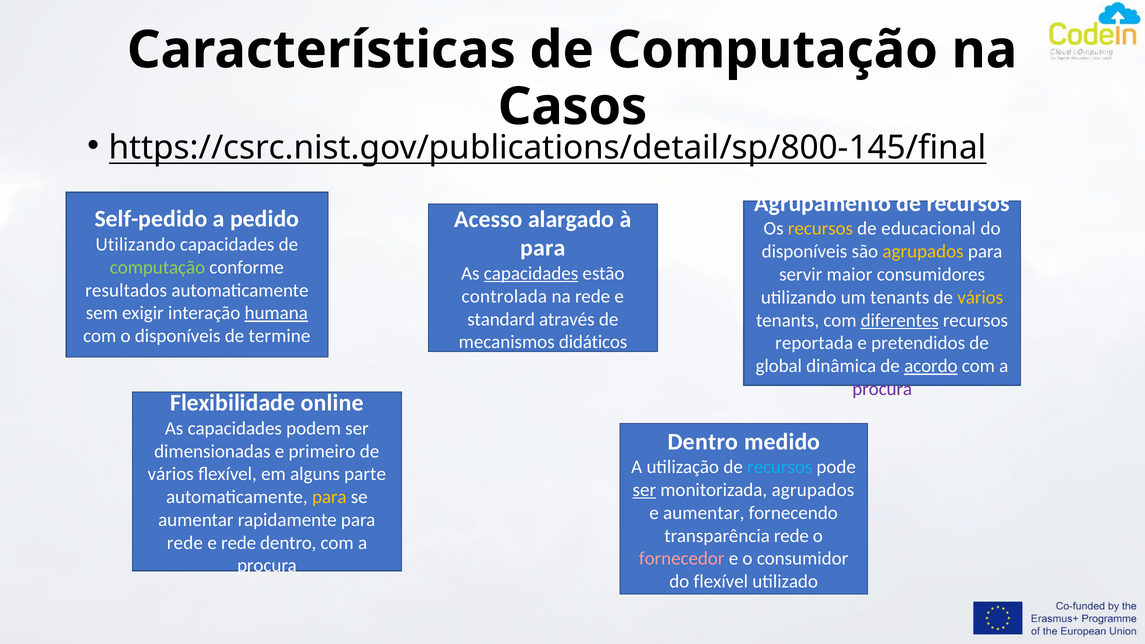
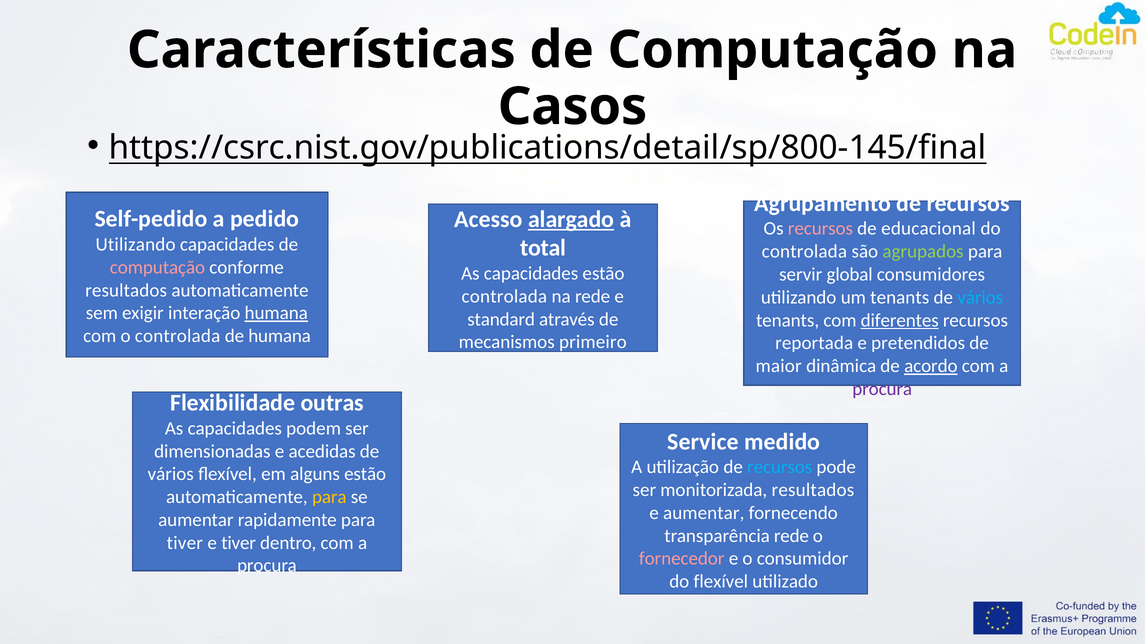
alargado underline: none -> present (571, 219)
recursos colour: yellow -> pink (820, 229)
para: para -> total (543, 248)
disponíveis: disponíveis -> controlada (804, 252)
agrupados colour: yellow -> light green (923, 252)
computação colour: light green -> pink (157, 267)
capacidades underline: present -> none (531, 273)
maior: maior -> global (850, 274)
vários colour: yellow -> light blue (980, 297)
o disponíveis: disponíveis -> controlada (178, 336)
de termine: termine -> humana (280, 336)
didáticos: didáticos -> primeiro (593, 342)
global: global -> maior (779, 366)
online: online -> outras (332, 403)
Dentro: Dentro -> Service (703, 442)
primeiro: primeiro -> acedidas (322, 451)
alguns parte: parte -> estão (365, 474)
ser underline: present -> none (644, 490)
monitorizada agrupados: agrupados -> resultados (813, 490)
rede: rede -> tiver (185, 543)
e rede: rede -> tiver (239, 543)
